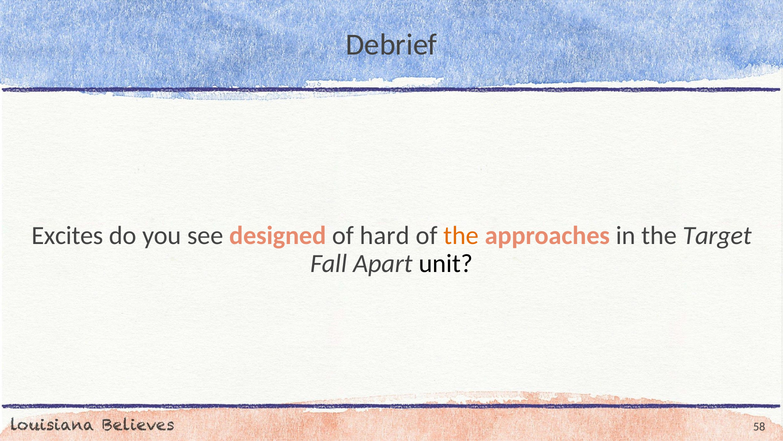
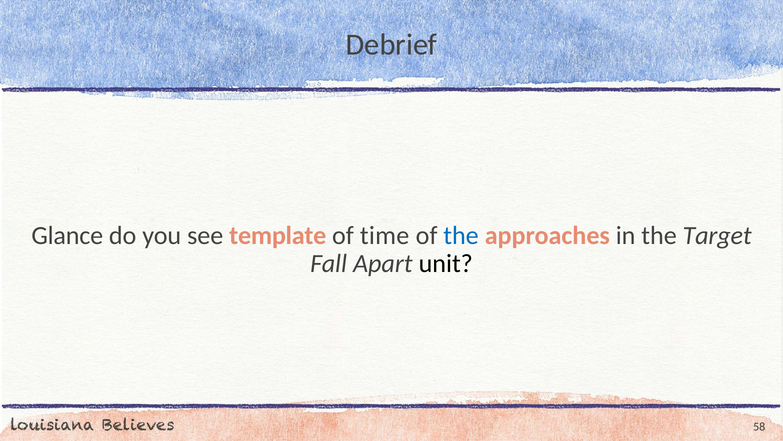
Excites: Excites -> Glance (67, 235)
designed: designed -> template (278, 235)
hard: hard -> time (385, 235)
the colour: orange -> blue (461, 235)
